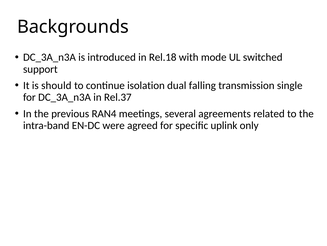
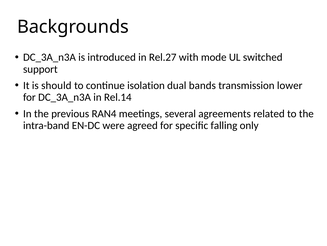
Rel.18: Rel.18 -> Rel.27 (163, 57)
falling: falling -> bands (202, 85)
single: single -> lower (290, 85)
Rel.37: Rel.37 -> Rel.14 (118, 97)
uplink: uplink -> falling (224, 125)
